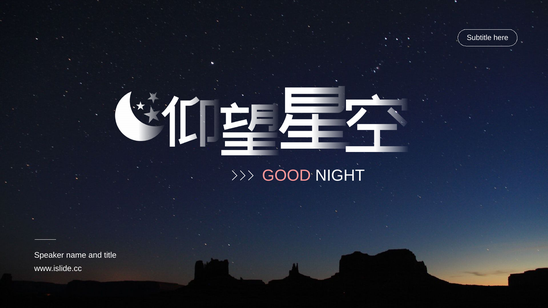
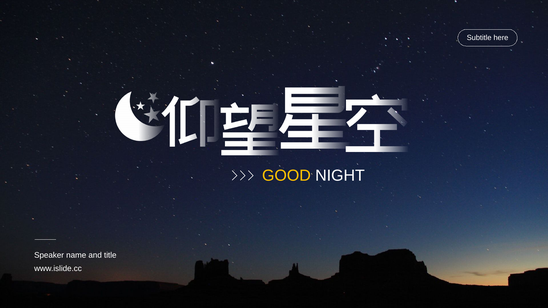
GOOD colour: pink -> yellow (286, 176)
